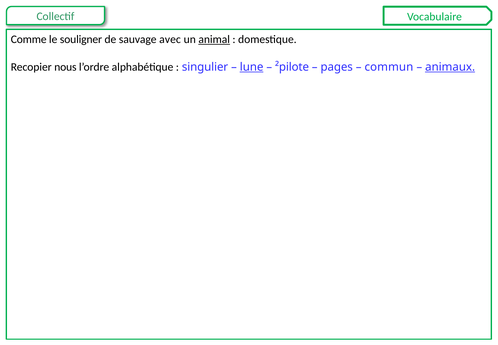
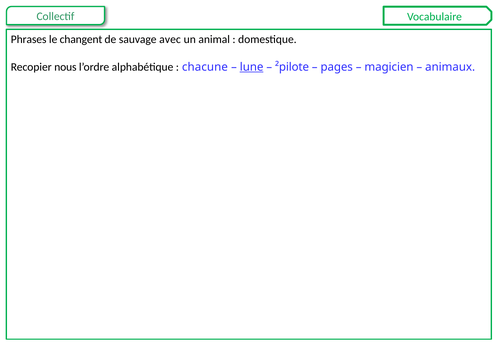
Comme: Comme -> Phrases (29, 39)
souligner: souligner -> changent (81, 39)
animal underline: present -> none (214, 39)
singulier: singulier -> chacune (205, 67)
commun: commun -> magicien (389, 67)
animaux underline: present -> none (450, 67)
